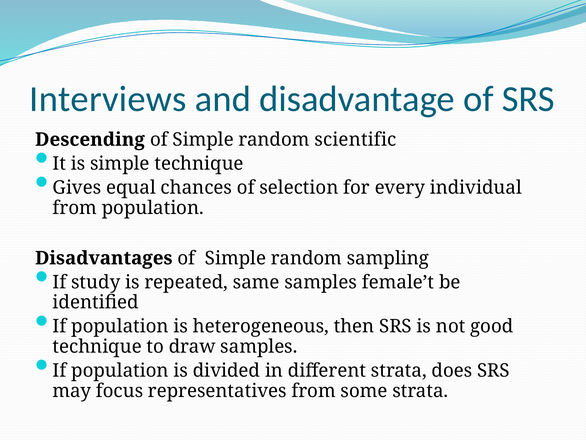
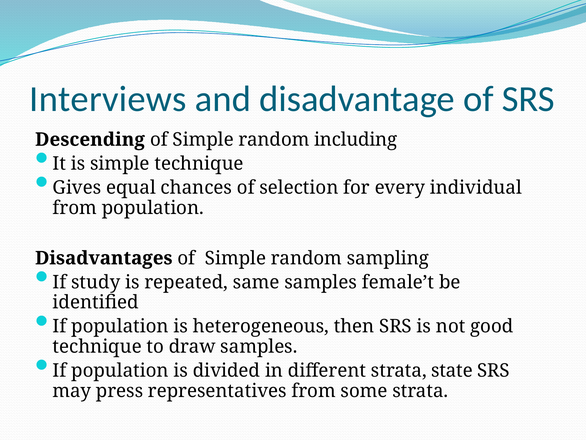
scientific: scientific -> including (356, 139)
does: does -> state (452, 370)
focus: focus -> press (120, 390)
